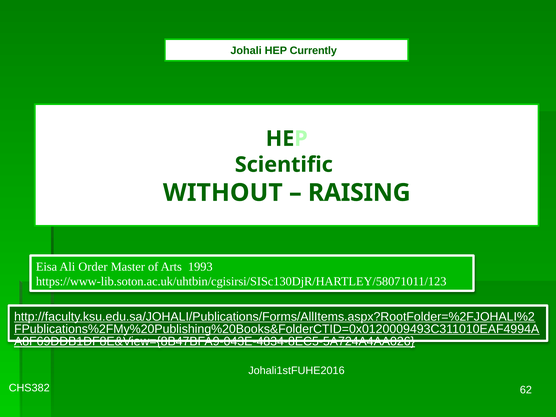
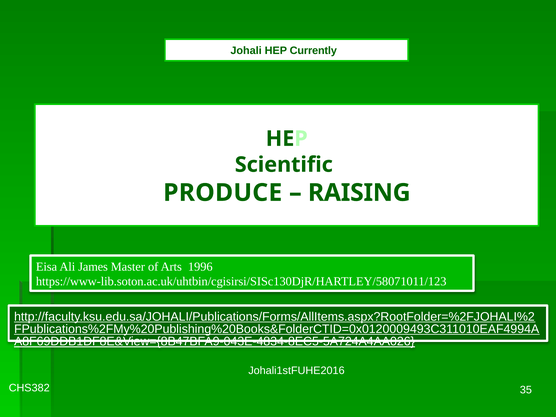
WITHOUT: WITHOUT -> PRODUCE (223, 193)
Order: Order -> James (93, 267)
1993: 1993 -> 1996 (200, 267)
62: 62 -> 35 (526, 390)
